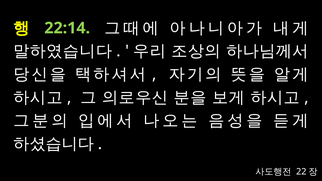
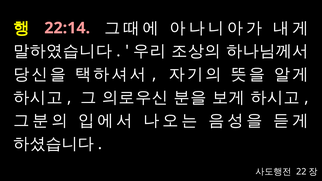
22:14 colour: light green -> pink (67, 28)
